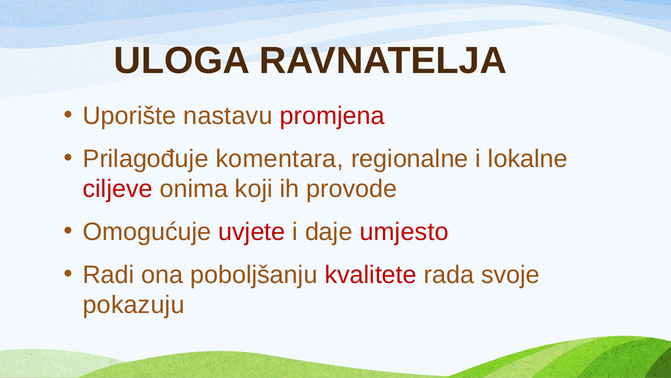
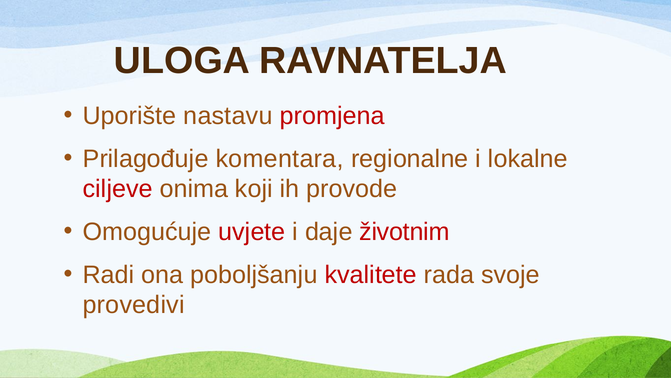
umjesto: umjesto -> životnim (404, 232)
pokazuju: pokazuju -> provedivi (134, 305)
